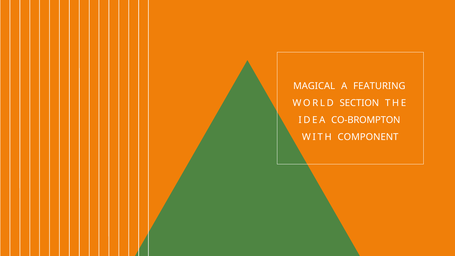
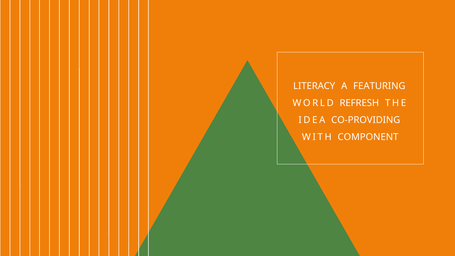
MAGICAL: MAGICAL -> LITERACY (314, 86)
SECTION: SECTION -> REFRESH (359, 103)
CO-BROMPTON: CO-BROMPTON -> CO-PROVIDING (366, 120)
